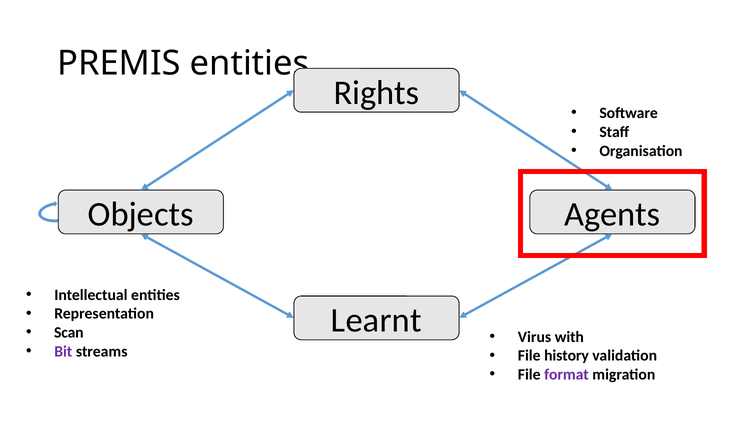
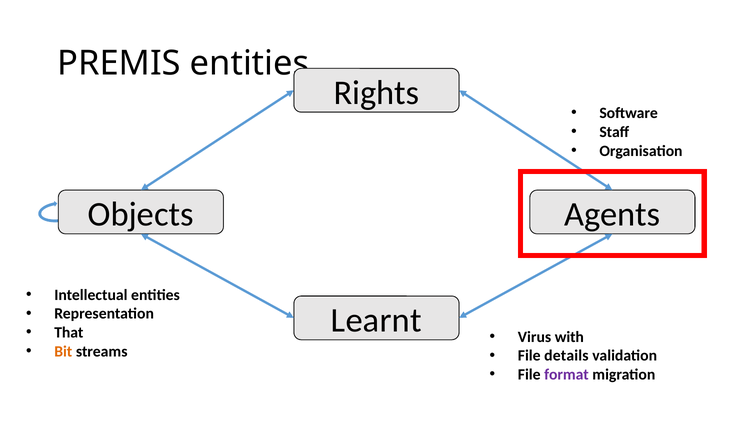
Scan: Scan -> That (69, 332)
Bit colour: purple -> orange (63, 351)
history: history -> details (566, 355)
